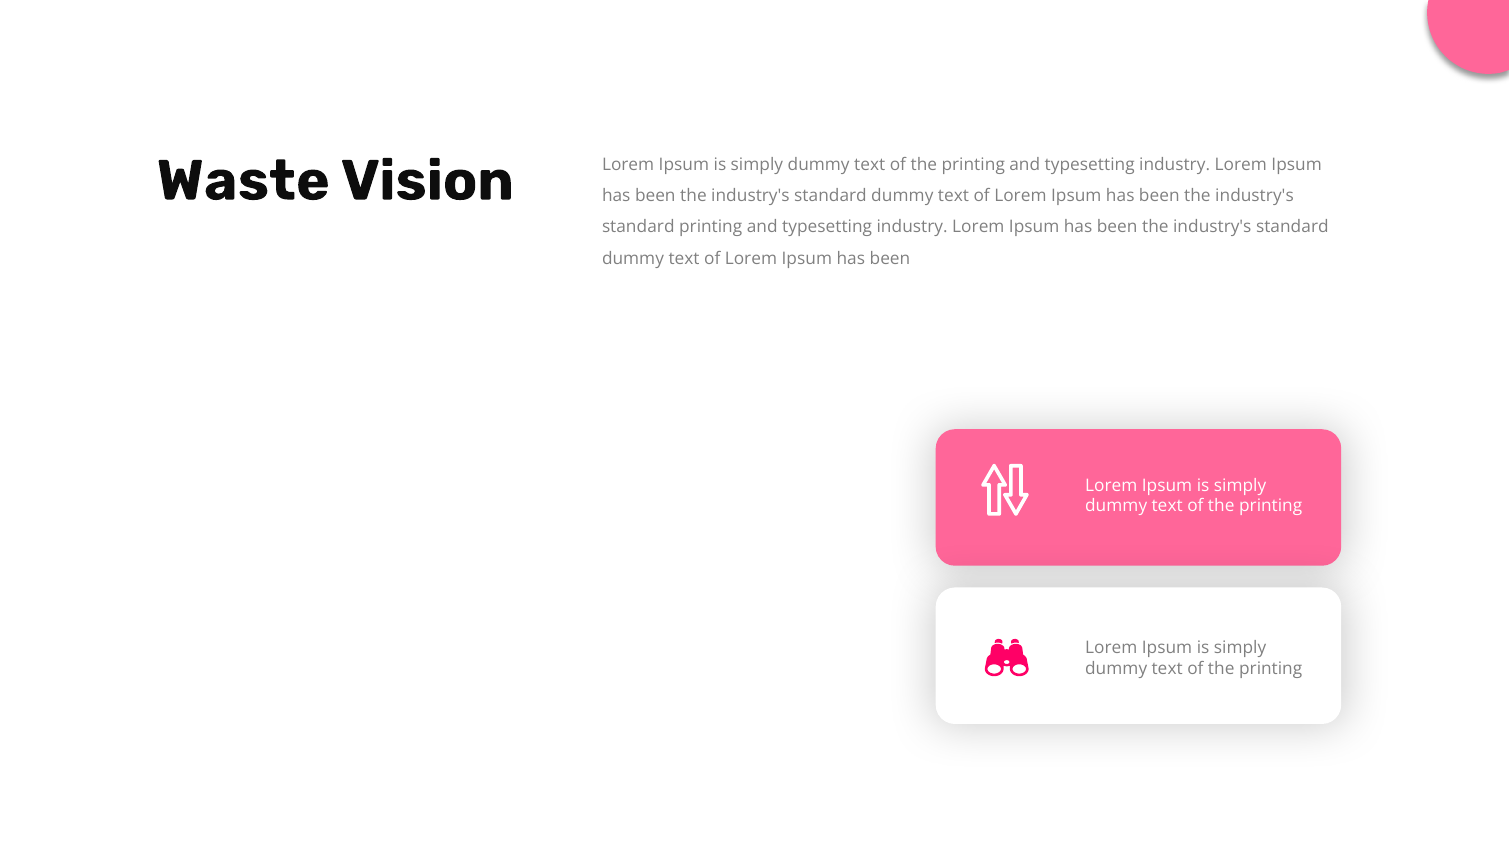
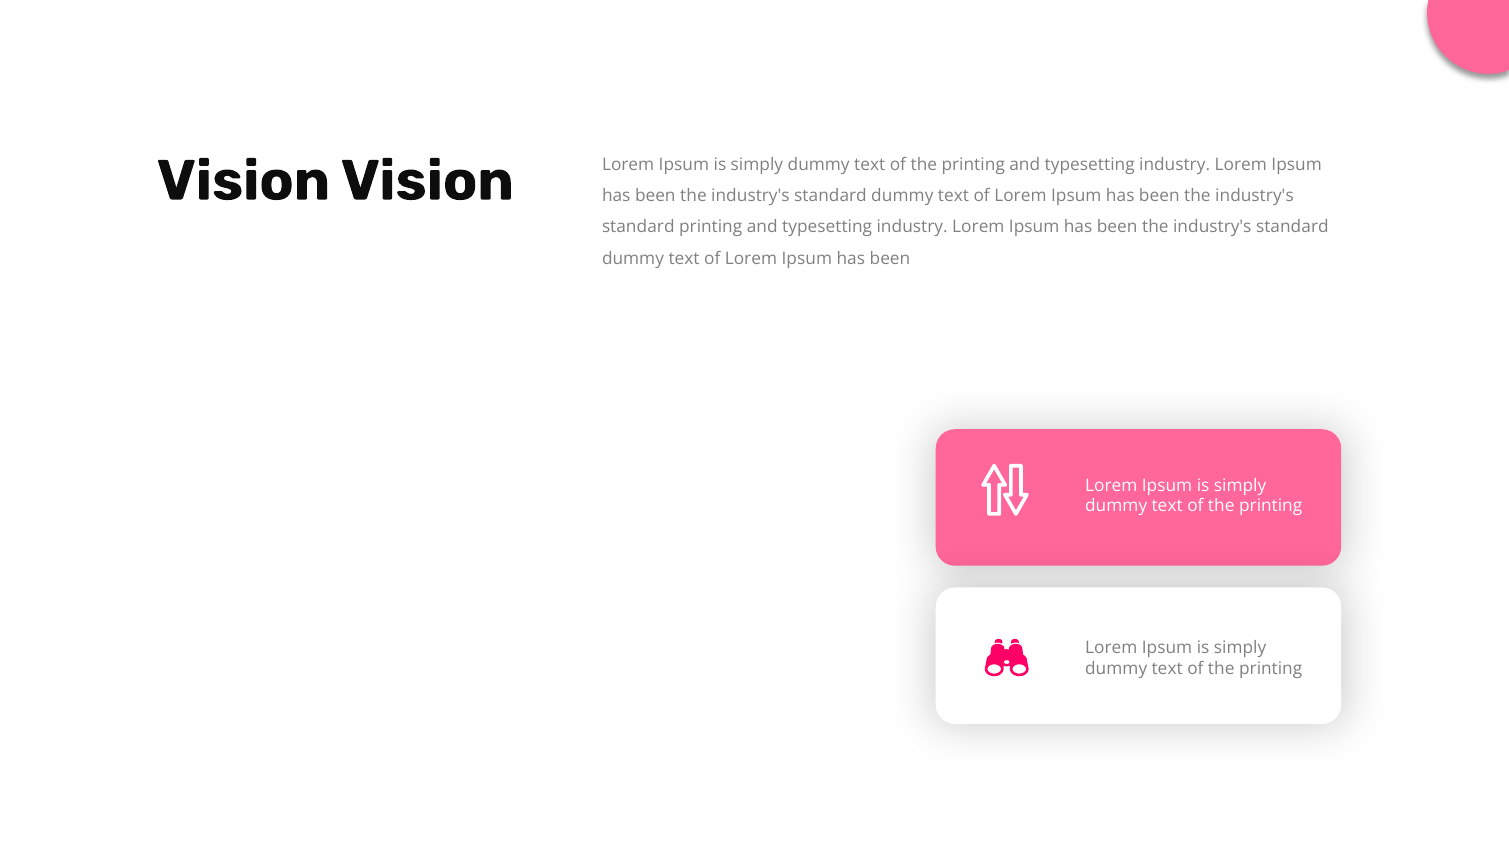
Waste: Waste -> Vision (243, 181)
